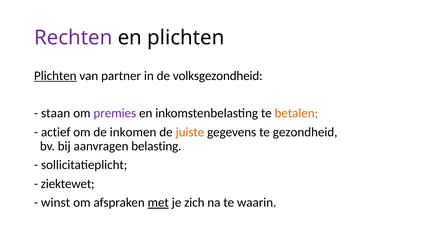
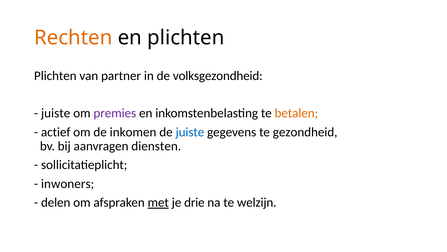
Rechten colour: purple -> orange (73, 38)
Plichten underline: present -> none (55, 76)
staan: staan -> juiste (56, 113)
juiste colour: orange -> blue (190, 132)
belasting: belasting -> diensten (156, 146)
ziektewet: ziektewet -> inwoners (68, 183)
winst: winst -> delen (56, 202)
zich: zich -> drie (194, 202)
waarin: waarin -> welzijn (257, 202)
